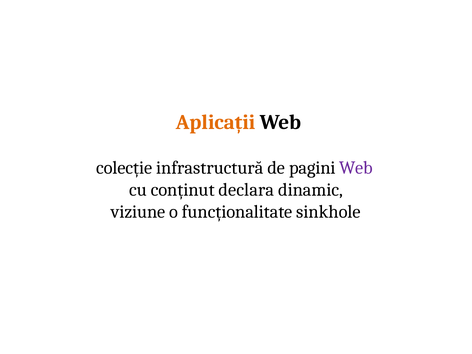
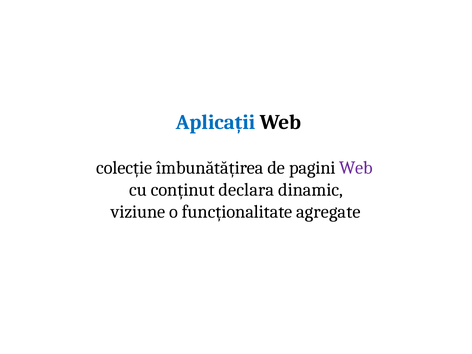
Aplicații colour: orange -> blue (216, 122)
infrastructură: infrastructură -> îmbunătățirea (210, 168)
sinkhole: sinkhole -> agregate (328, 212)
